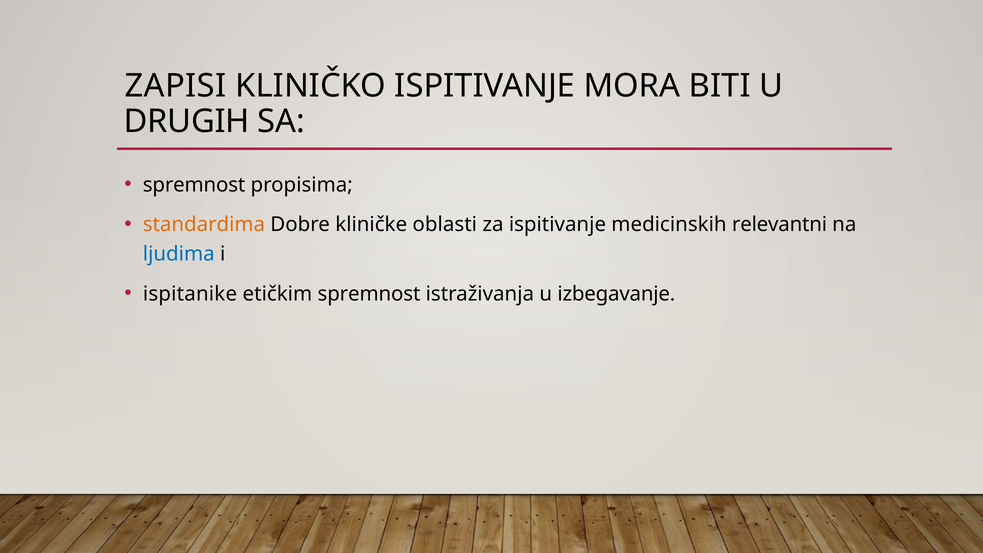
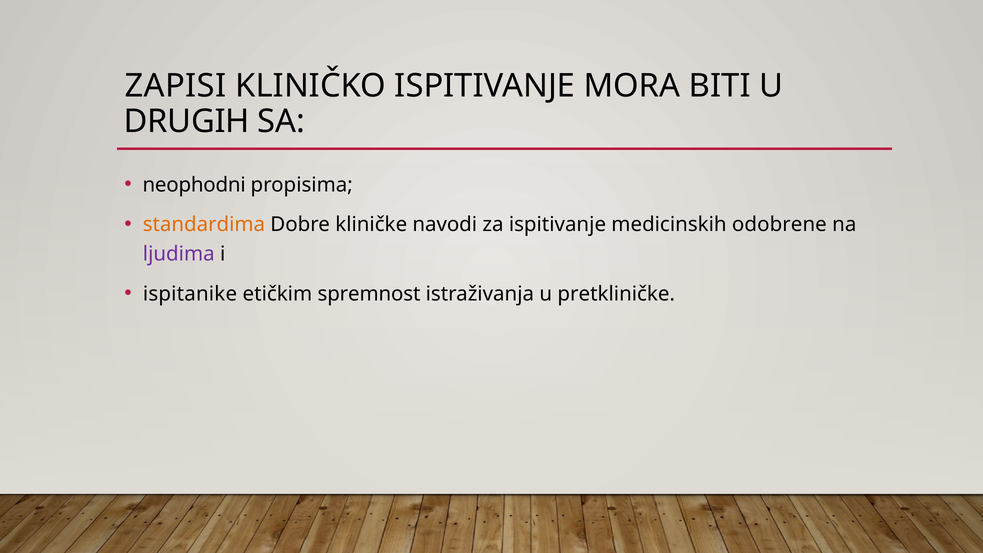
spremnost: spremnost -> neophodni (194, 185)
oblasti: oblasti -> navodi (445, 225)
relevantni: relevantni -> odobrene (779, 225)
ljudima colour: blue -> purple (179, 254)
izbegavanje: izbegavanje -> pretkliničke (616, 294)
